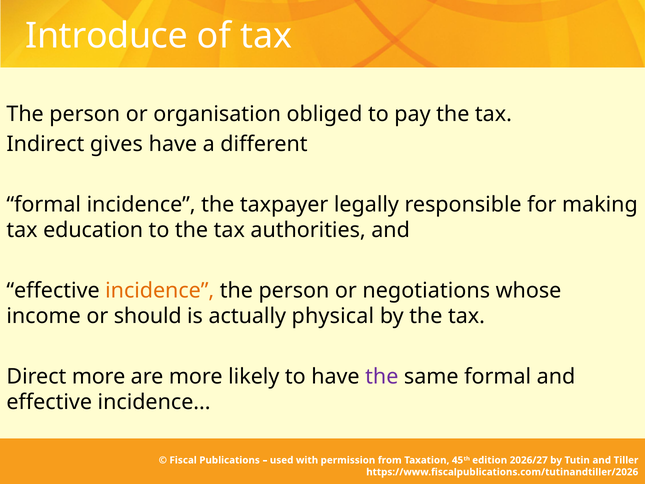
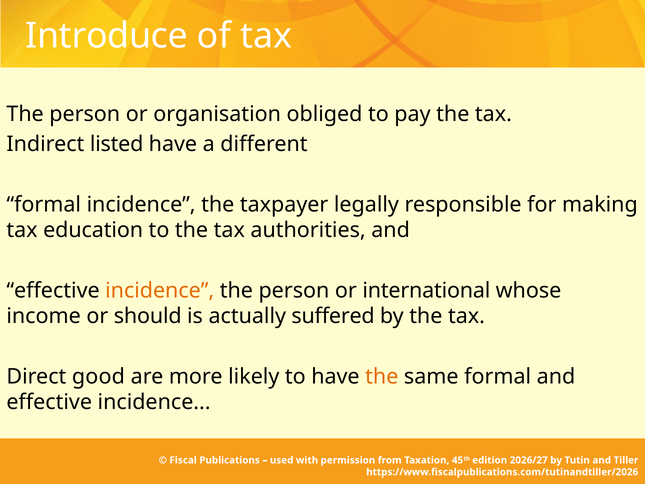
gives: gives -> listed (117, 144)
negotiations: negotiations -> international (426, 290)
physical: physical -> suffered (333, 316)
Direct more: more -> good (98, 376)
the colour: purple -> orange (382, 376)
